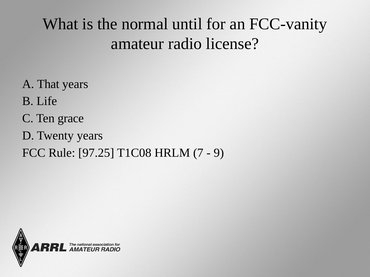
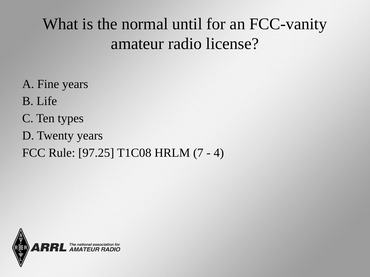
That: That -> Fine (48, 84)
grace: grace -> types (71, 119)
9: 9 -> 4 (219, 153)
